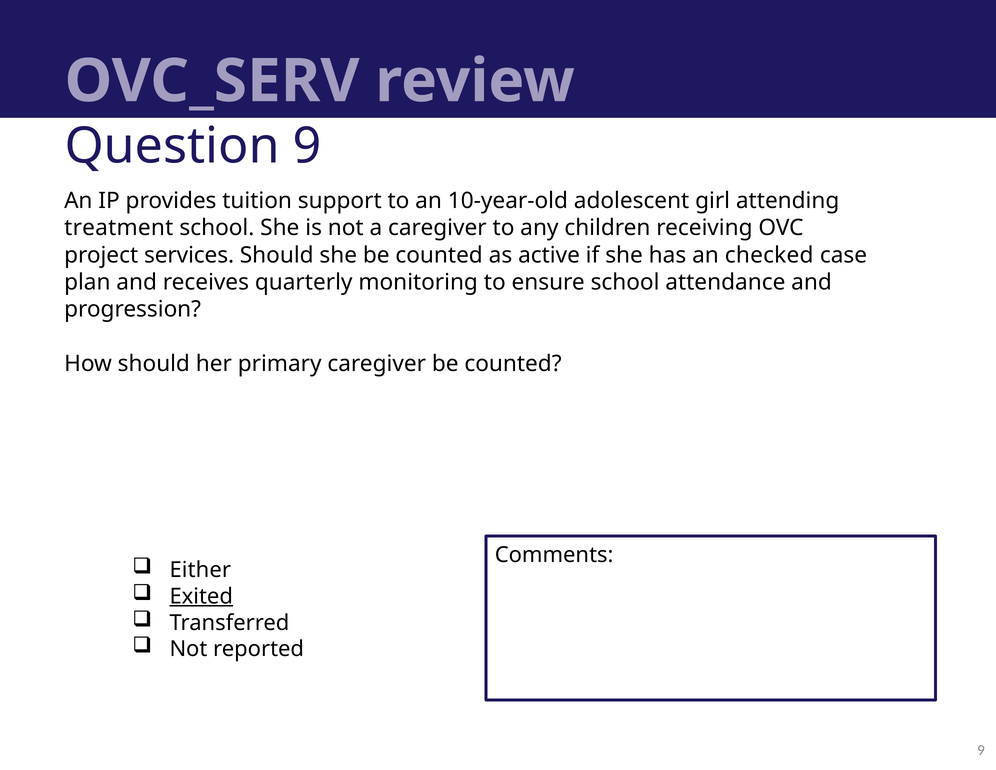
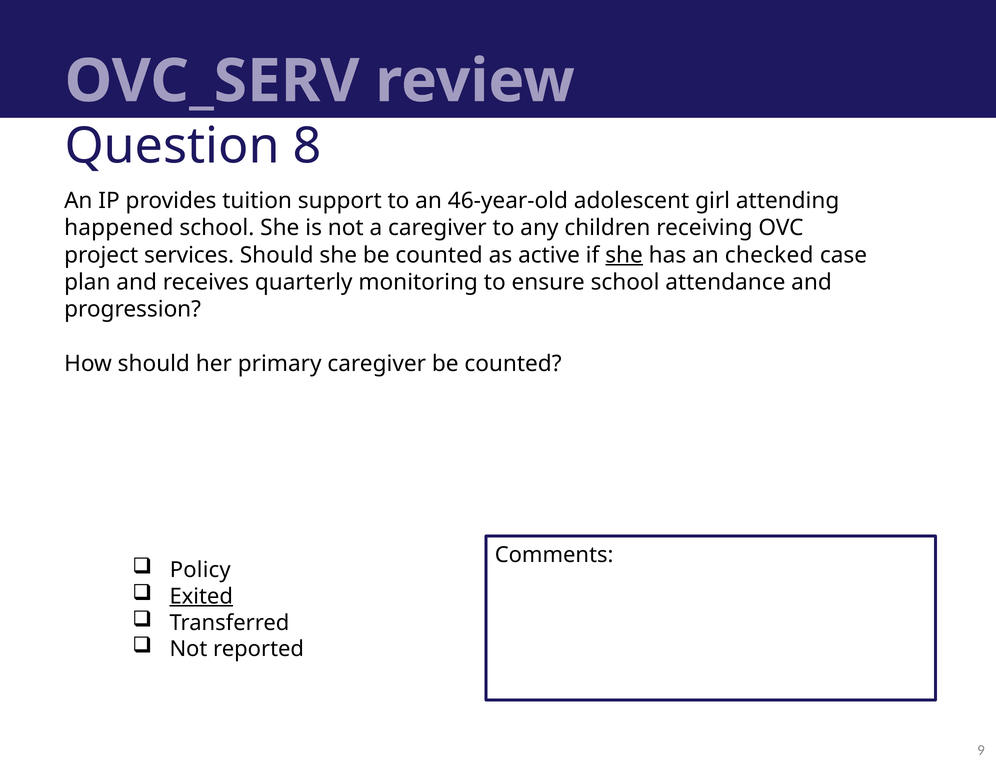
Question 9: 9 -> 8 (307, 146)
10-year-old: 10-year-old -> 46-year-old (508, 201)
treatment: treatment -> happened (119, 228)
she underline: none -> present (624, 255)
Either: Either -> Policy (200, 570)
